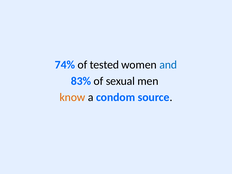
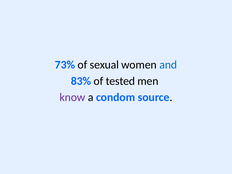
74%: 74% -> 73% (65, 65)
tested: tested -> sexual (104, 65)
sexual: sexual -> tested (120, 81)
know colour: orange -> purple (72, 97)
